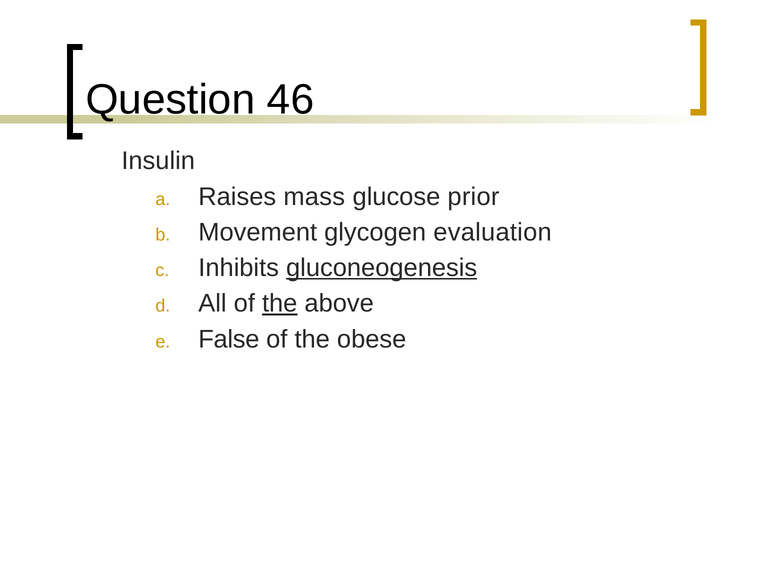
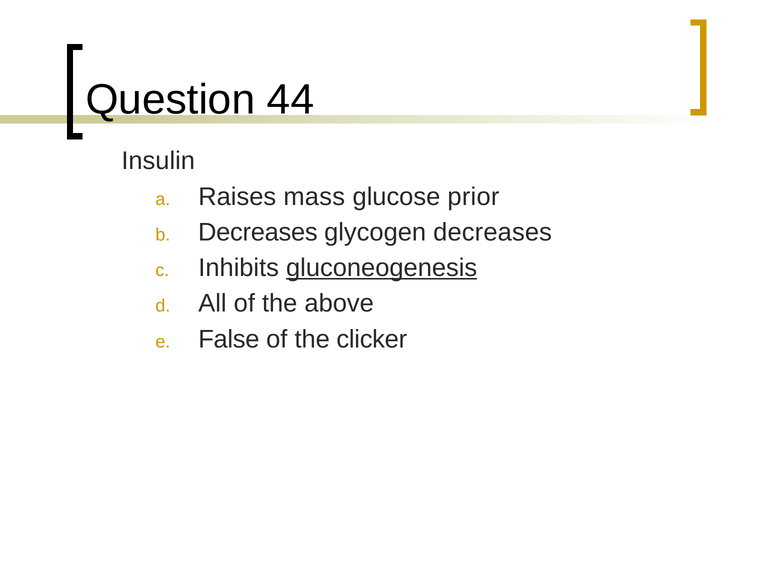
46: 46 -> 44 (291, 100)
Movement: Movement -> Decreases (258, 232)
glycogen evaluation: evaluation -> decreases (493, 232)
the underline: present -> none (280, 304)
obese: obese -> clicker (372, 339)
